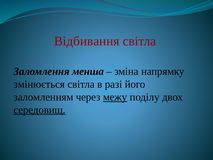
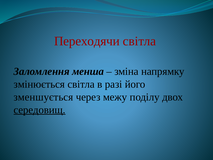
Відбивання: Відбивання -> Переходячи (87, 41)
заломленням: заломленням -> зменшується (43, 97)
межу underline: present -> none (115, 97)
